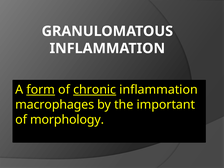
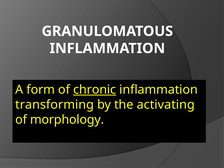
form underline: present -> none (41, 90)
macrophages: macrophages -> transforming (55, 105)
important: important -> activating (166, 105)
